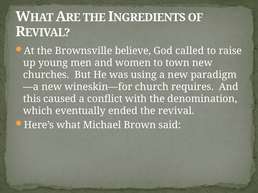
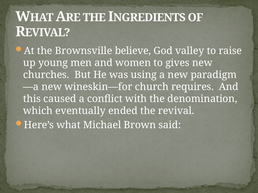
called: called -> valley (190, 51)
town: town -> gives (177, 63)
